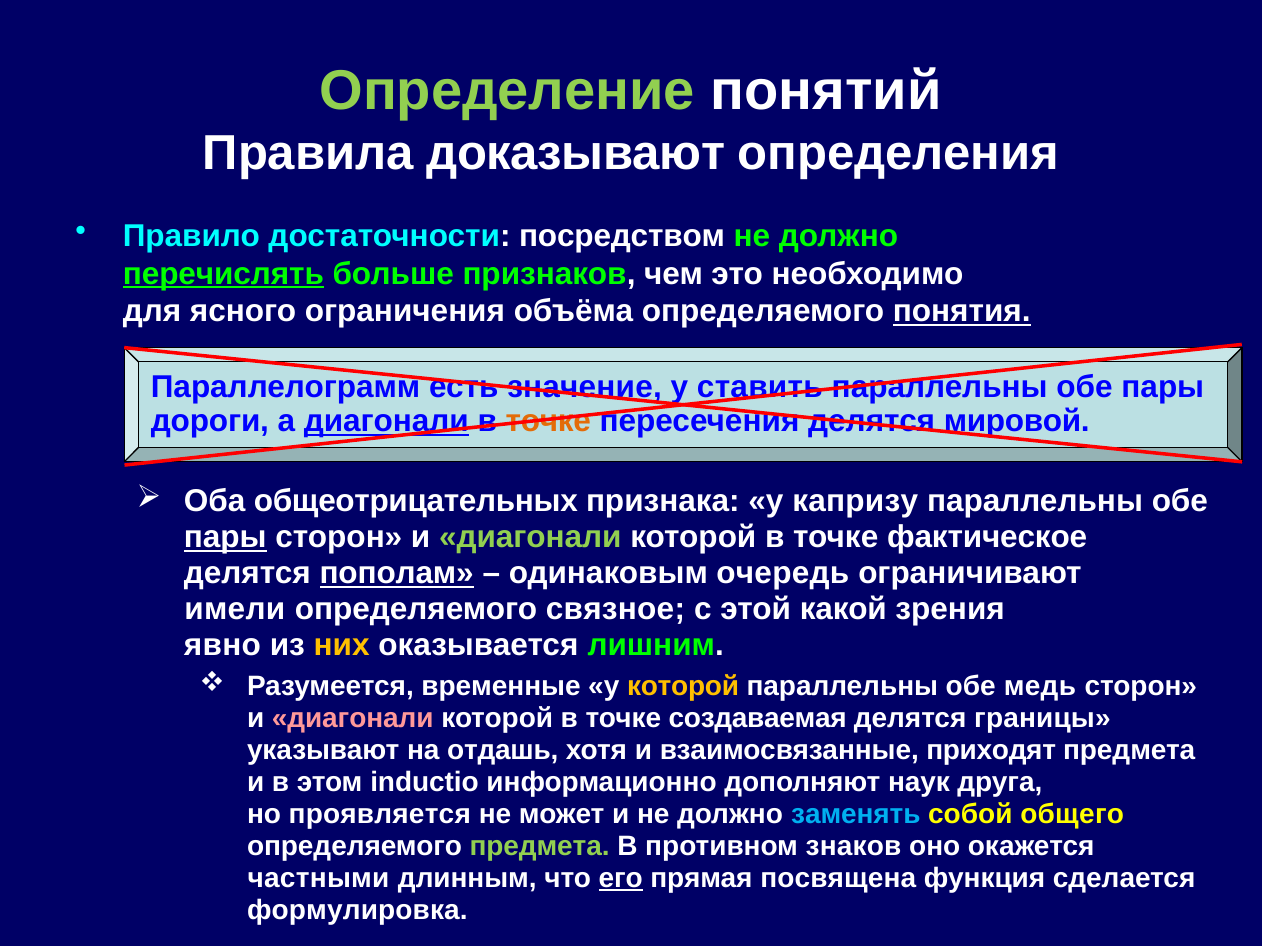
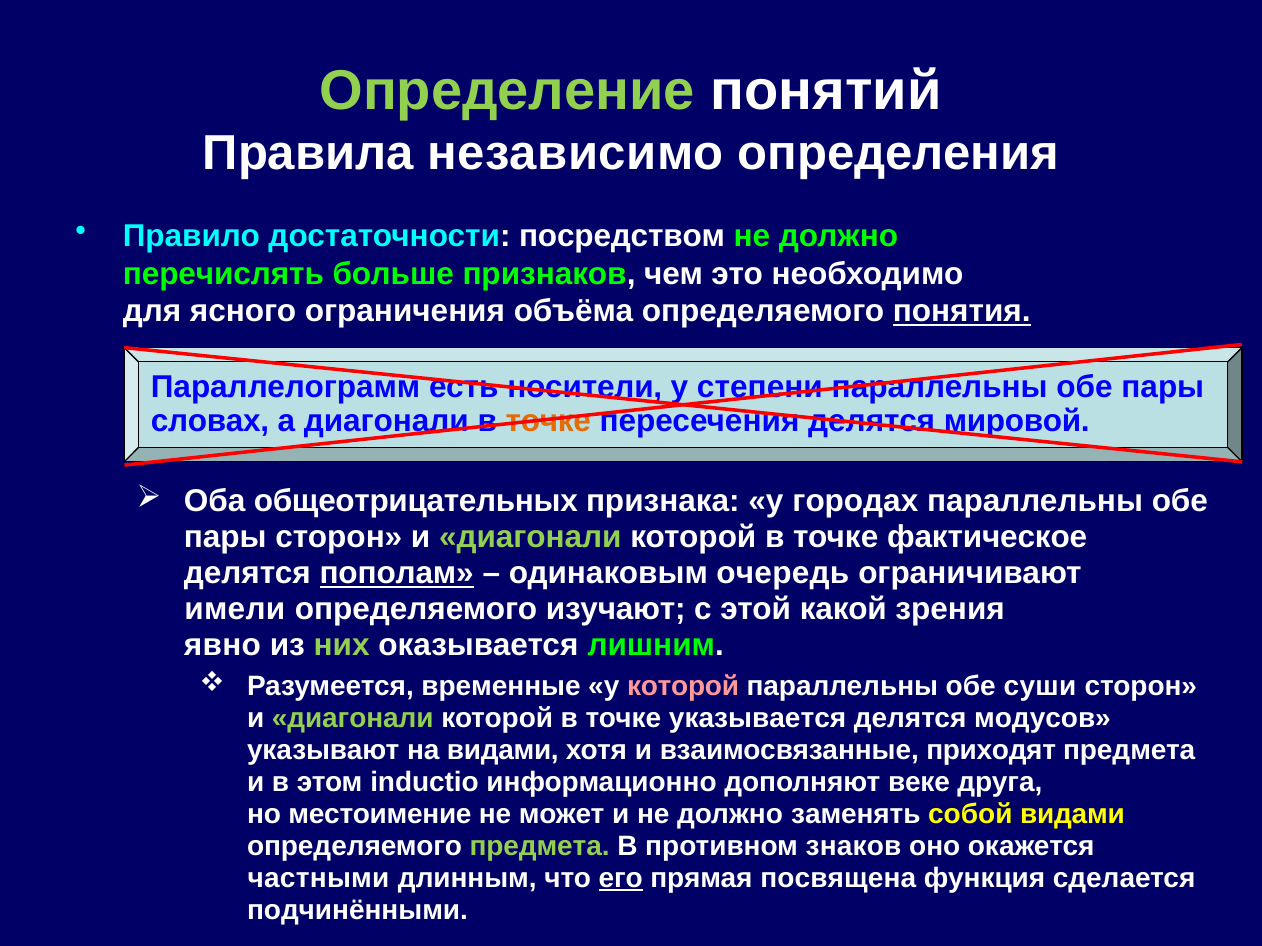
доказывают: доказывают -> независимо (575, 154)
перечислять underline: present -> none (223, 274)
значение: значение -> носители (585, 388)
ставить: ставить -> степени (760, 388)
дороги: дороги -> словах (210, 422)
диагонали underline: present -> none (386, 422)
капризу: капризу -> городах (855, 501)
пары underline: present -> none (225, 537)
связное: связное -> изучают (616, 609)
них colour: yellow -> light green (342, 645)
которой colour: yellow -> pink (683, 687)
медь: медь -> суши (1040, 687)
диагонали colour: pink -> light green (353, 719)
создаваемая: создаваемая -> указывается (758, 719)
границы: границы -> модусов (1042, 719)
на отдашь: отдашь -> видами (503, 751)
наук: наук -> веке (919, 783)
проявляется: проявляется -> местоимение (380, 815)
заменять colour: light blue -> white (856, 815)
собой общего: общего -> видами (1072, 815)
формулировка: формулировка -> подчинёнными (357, 911)
